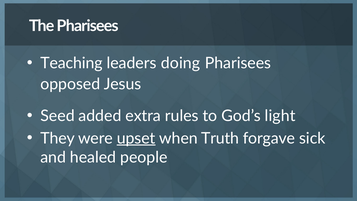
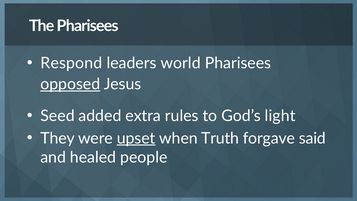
Teaching: Teaching -> Respond (71, 63)
doing: doing -> world (181, 63)
opposed underline: none -> present (70, 84)
sick: sick -> said (312, 138)
